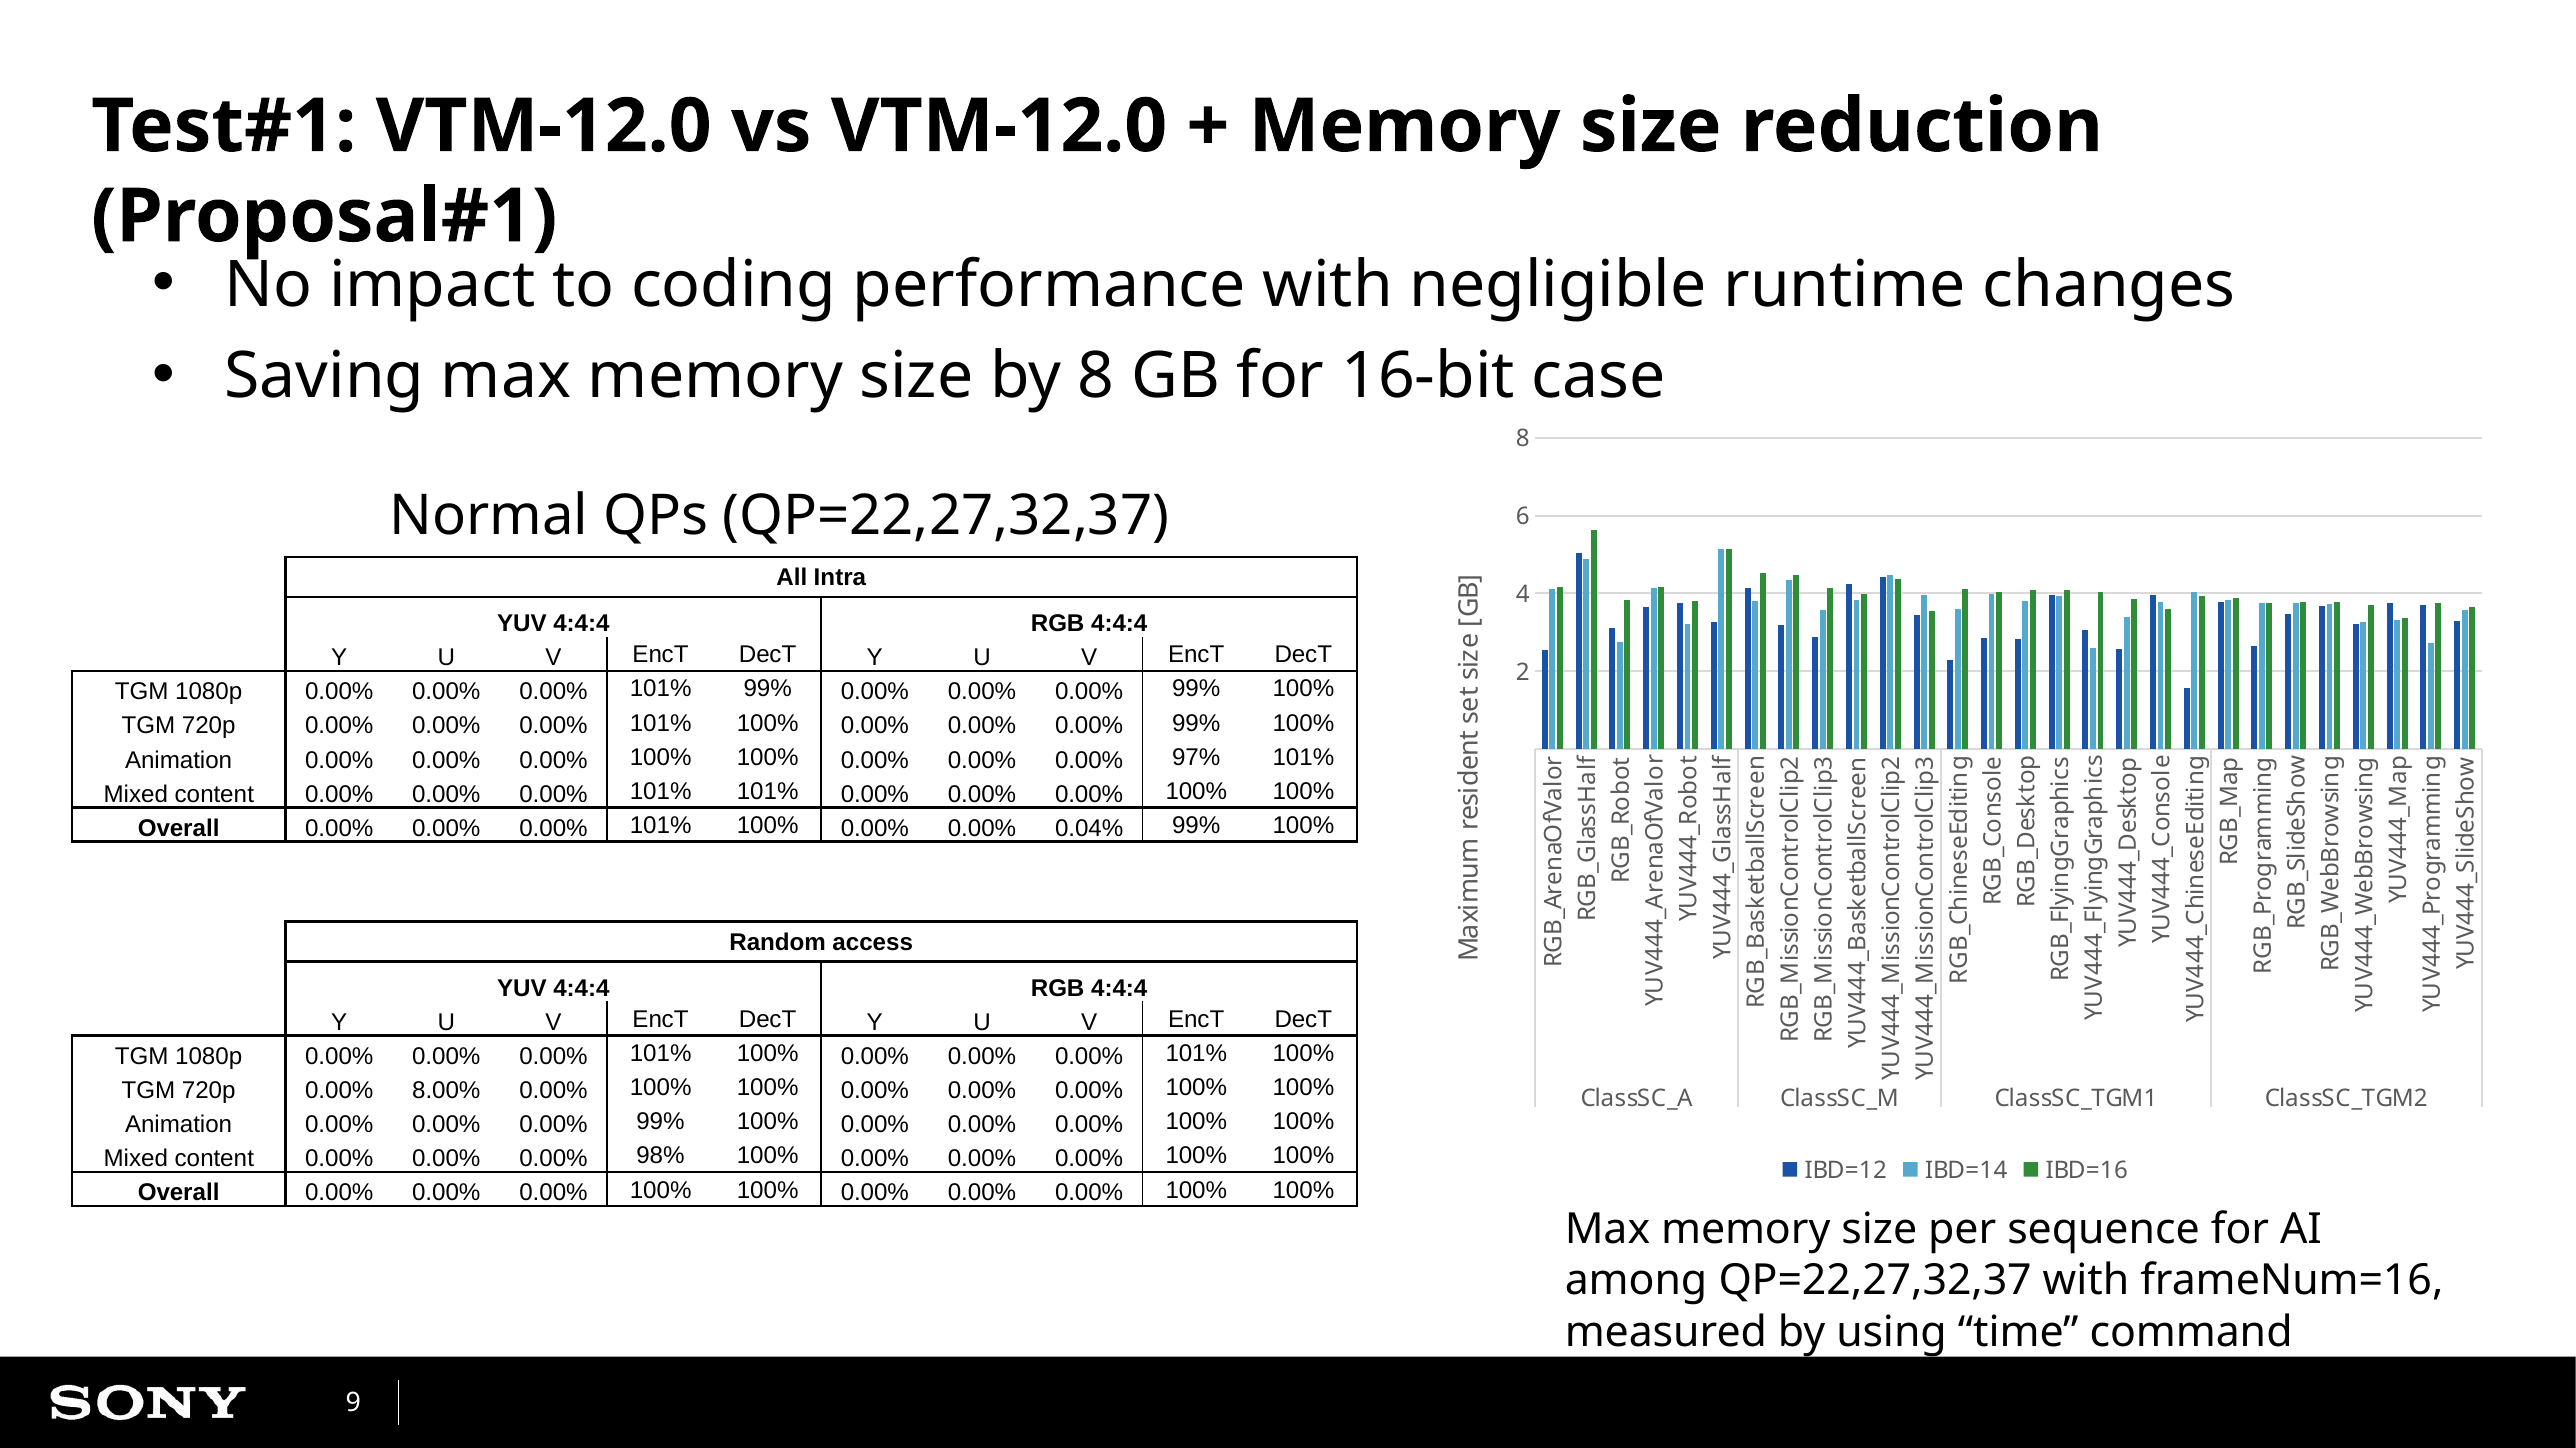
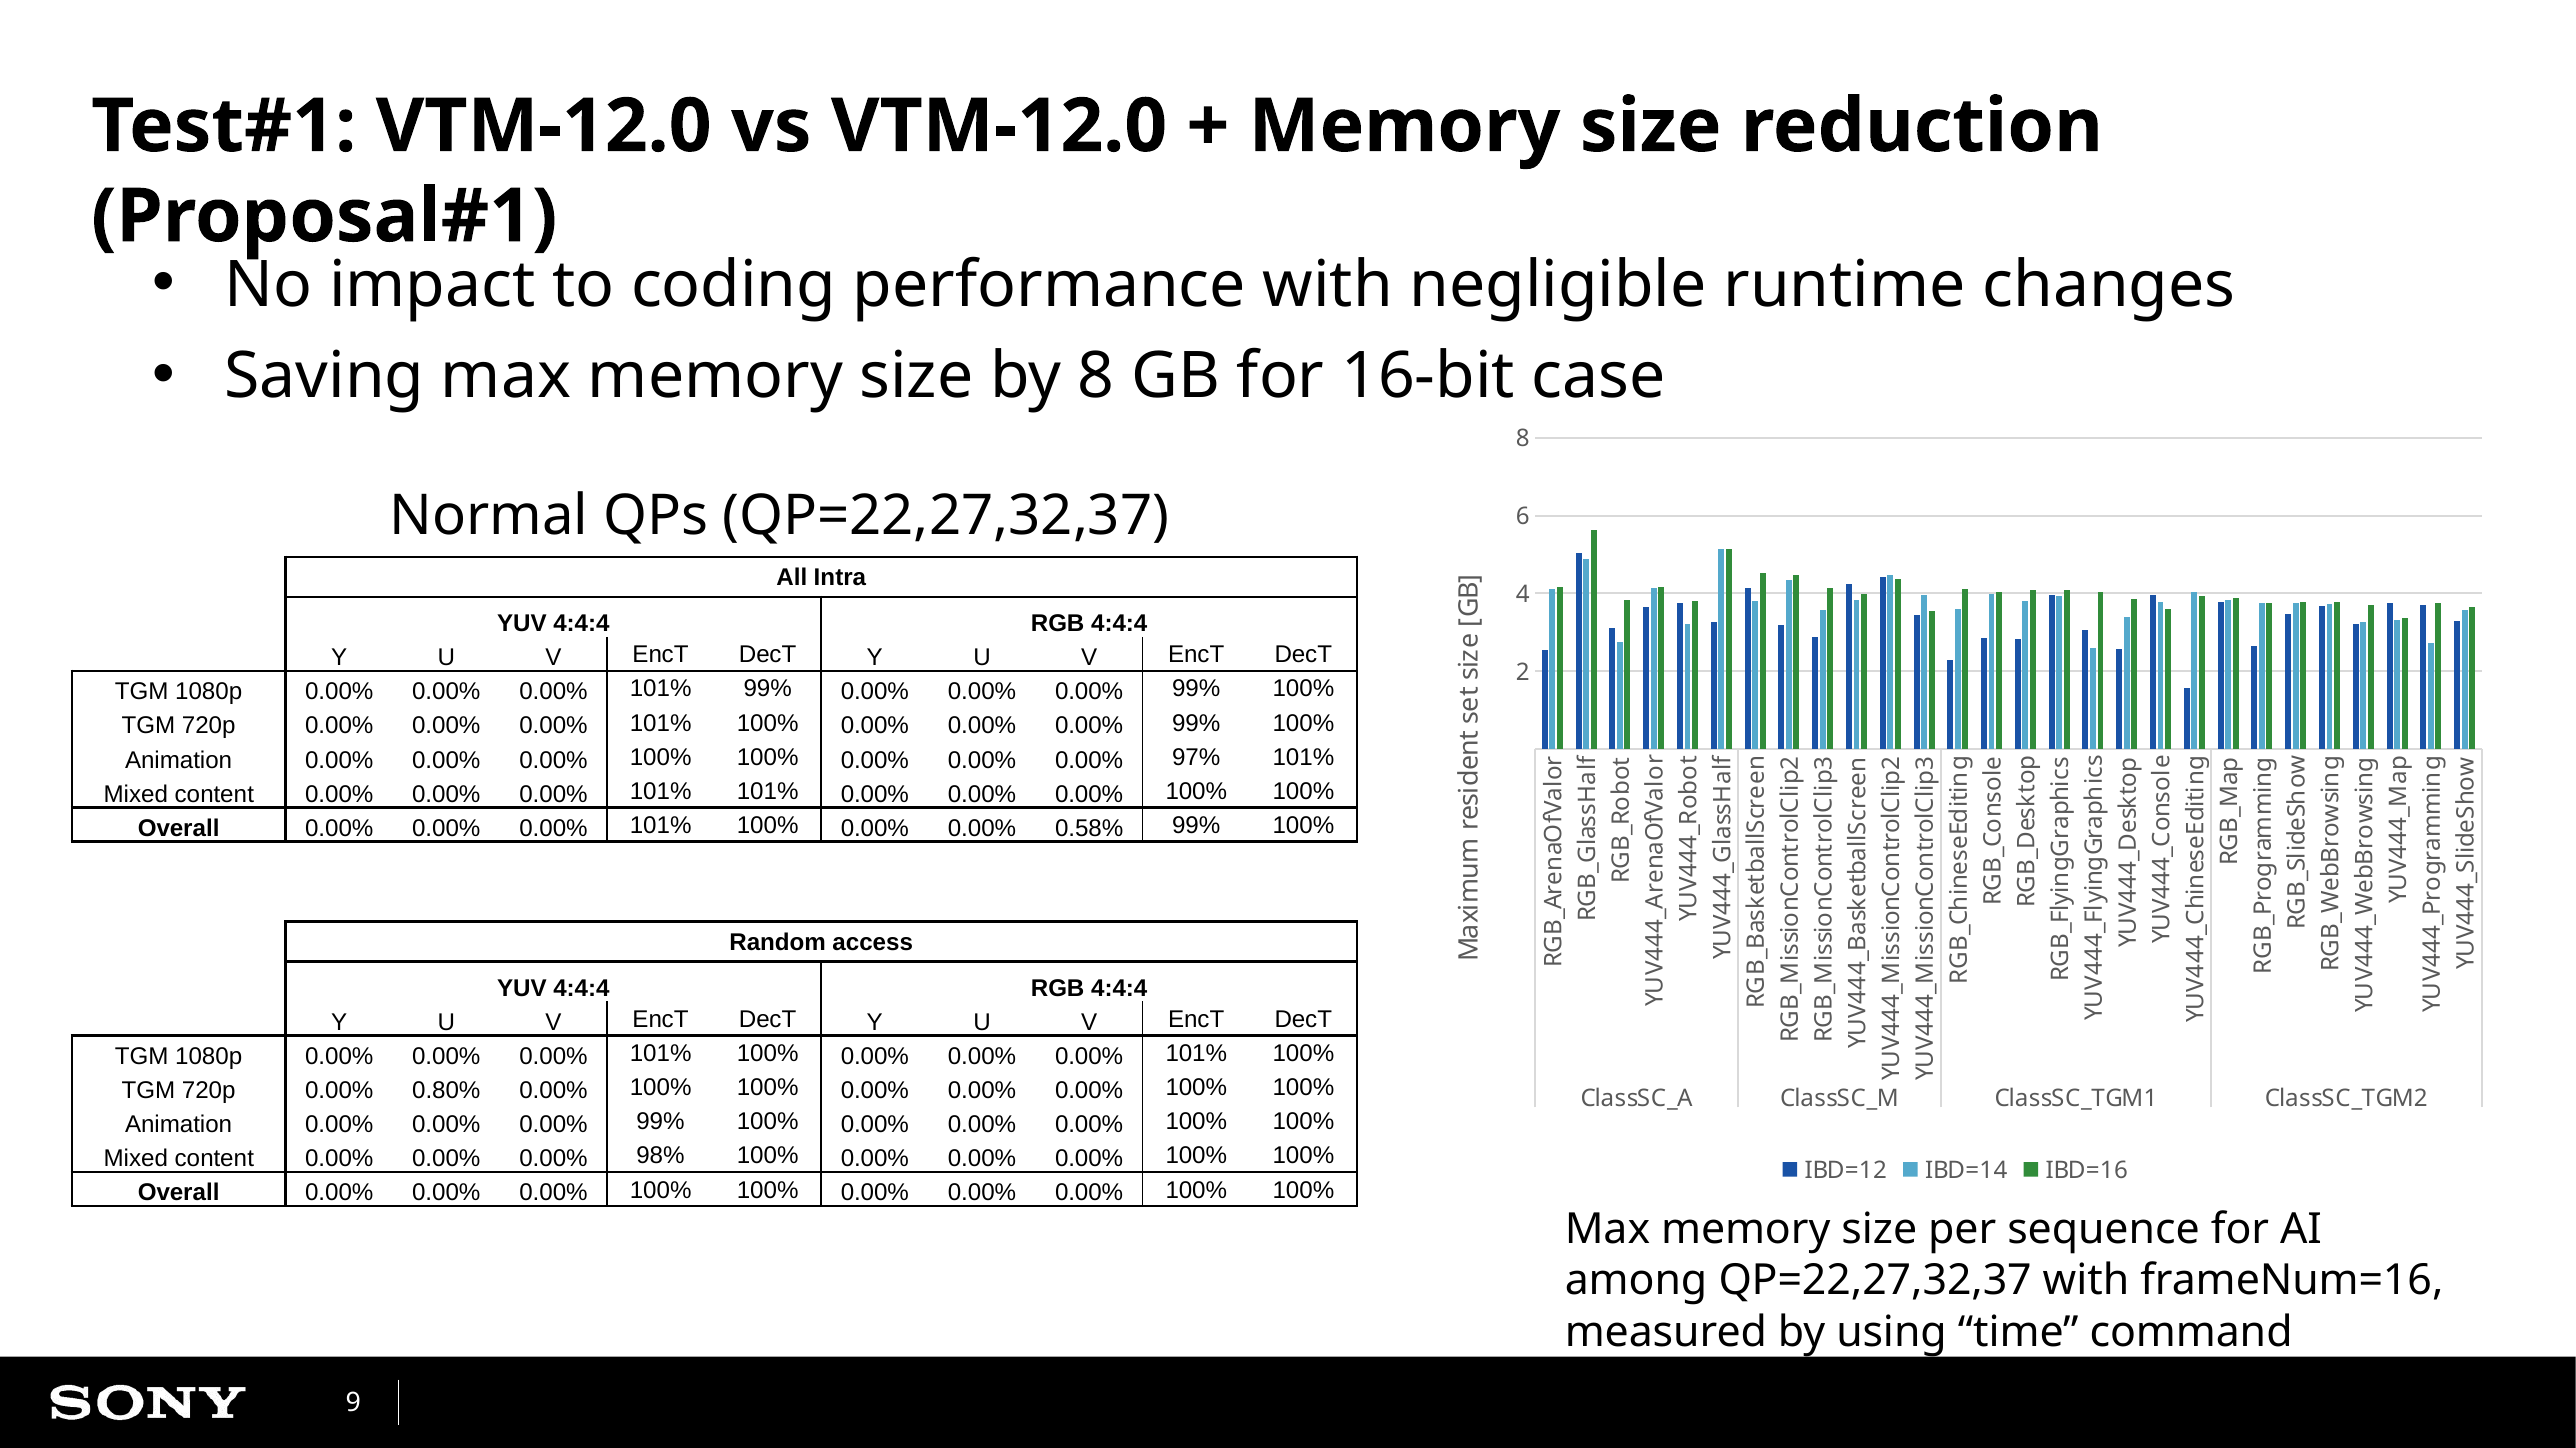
0.04%: 0.04% -> 0.58% (1089, 828)
8.00%: 8.00% -> 0.80% (446, 1090)
